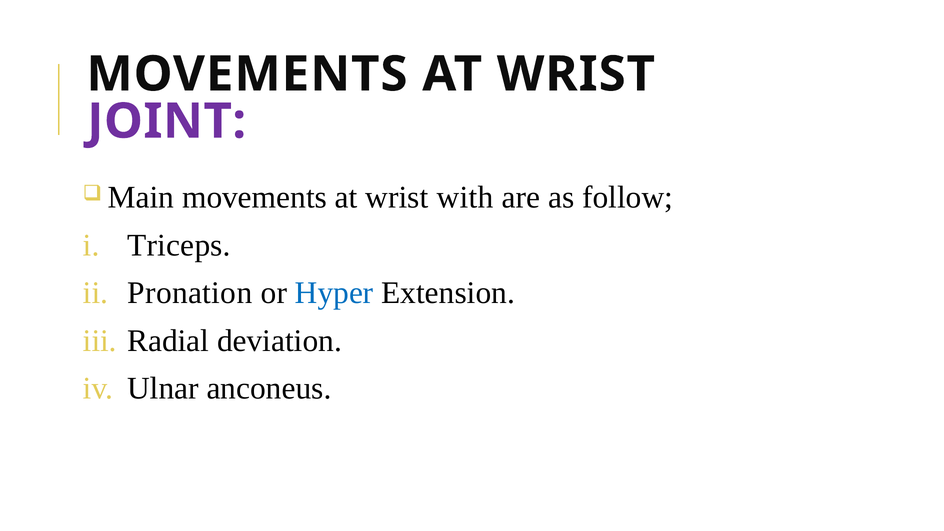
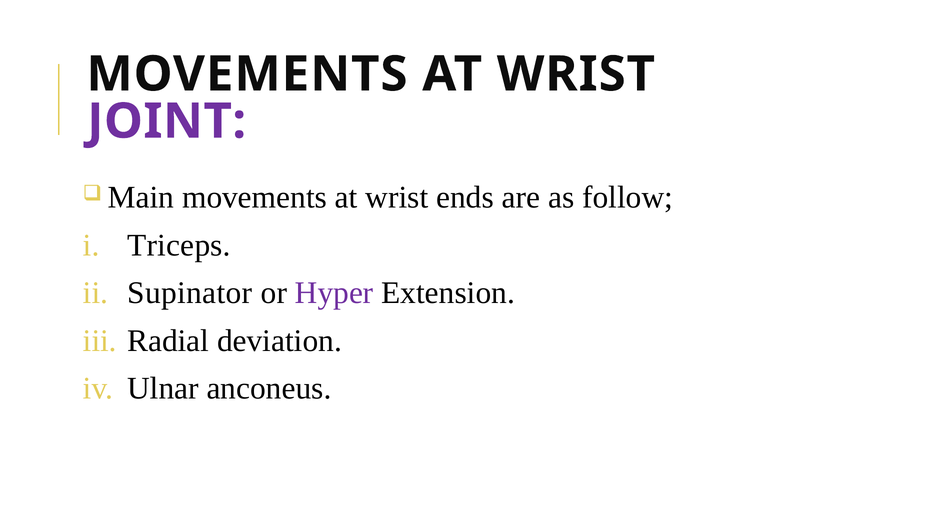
with: with -> ends (465, 197)
Pronation: Pronation -> Supinator (190, 293)
Hyper colour: blue -> purple (334, 293)
